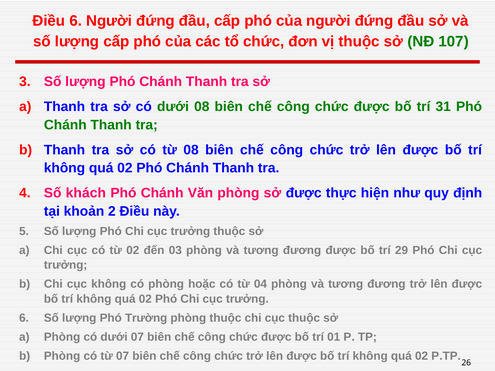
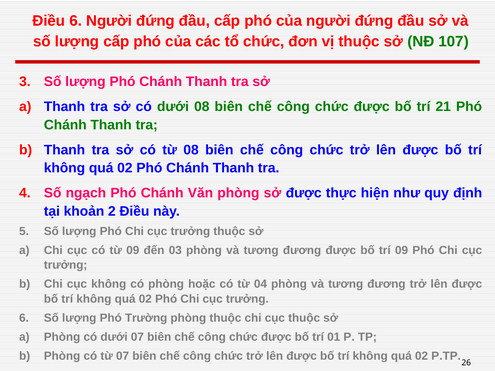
31: 31 -> 21 (443, 107)
khách: khách -> ngạch (86, 193)
từ 02: 02 -> 09 (133, 250)
trí 29: 29 -> 09 (402, 250)
